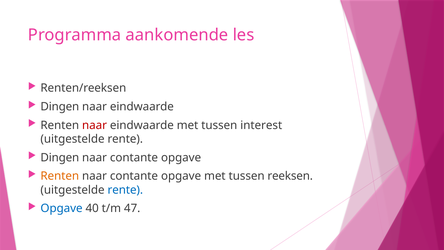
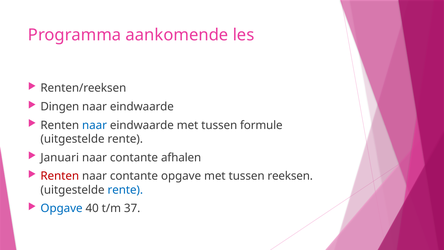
naar colour: red -> blue (95, 125)
interest: interest -> formule (261, 125)
Dingen: Dingen -> Januari (60, 157)
opgave: opgave -> afhalen (181, 157)
Renten colour: orange -> red (60, 176)
47: 47 -> 37 (132, 208)
